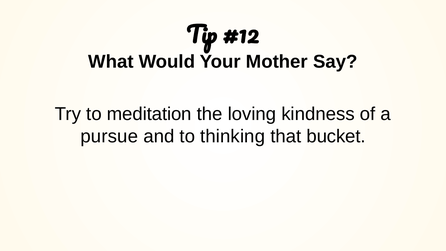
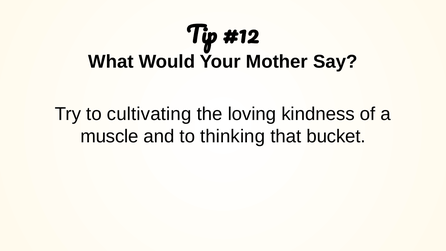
meditation: meditation -> cultivating (149, 114)
pursue: pursue -> muscle (109, 136)
